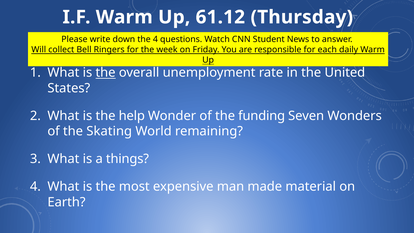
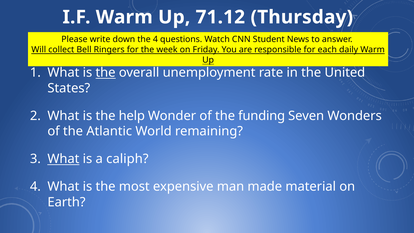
61.12: 61.12 -> 71.12 (220, 17)
Skating: Skating -> Atlantic (109, 131)
What underline: none -> present (63, 159)
things: things -> caliph (127, 159)
